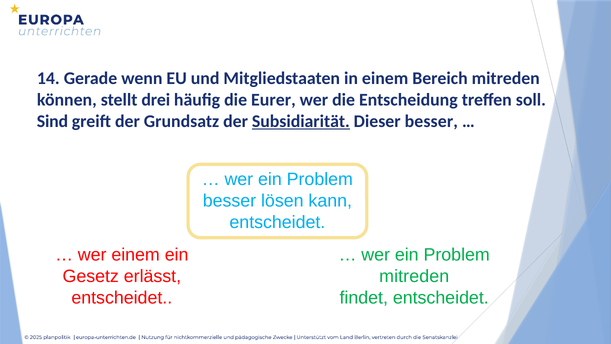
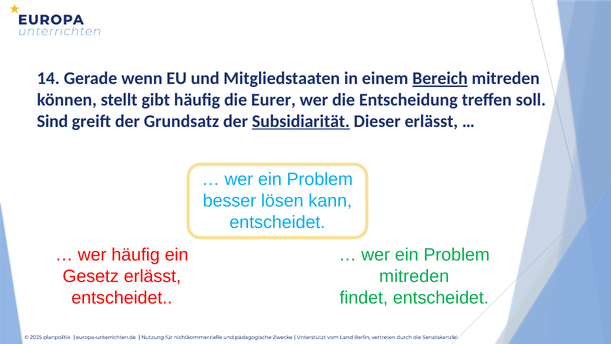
Bereich underline: none -> present (440, 78)
drei: drei -> gibt (156, 100)
Dieser besser: besser -> erlässt (431, 121)
wer einem: einem -> häufig (136, 255)
